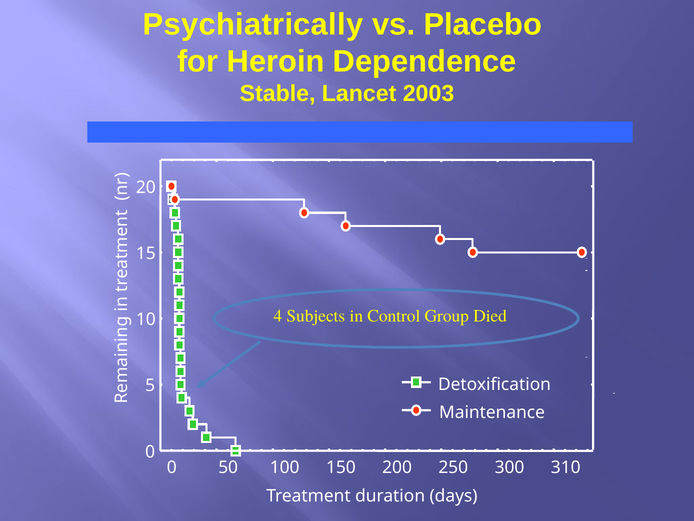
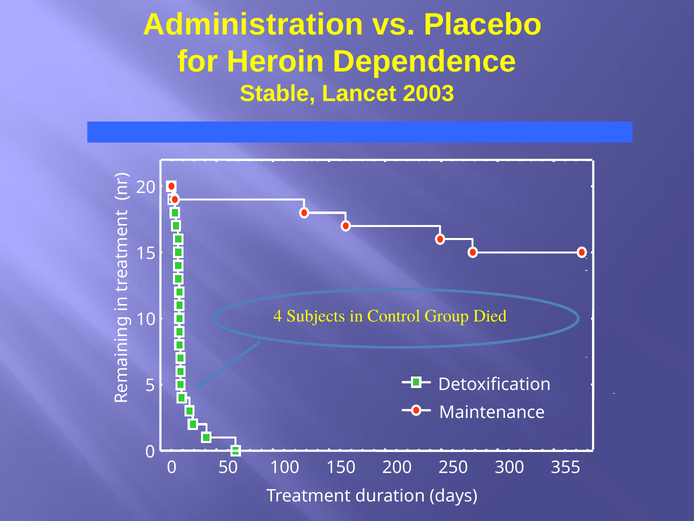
Psychiatrically: Psychiatrically -> Administration (253, 25)
310: 310 -> 355 (566, 467)
